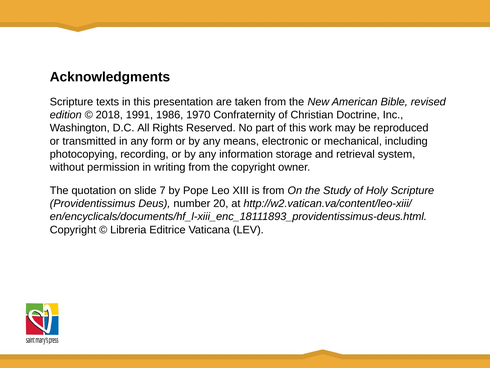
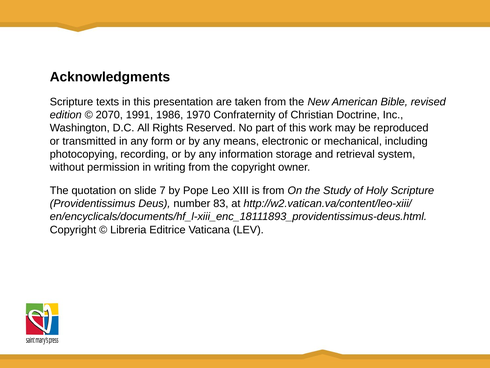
2018: 2018 -> 2070 (109, 115)
20: 20 -> 83 (221, 203)
